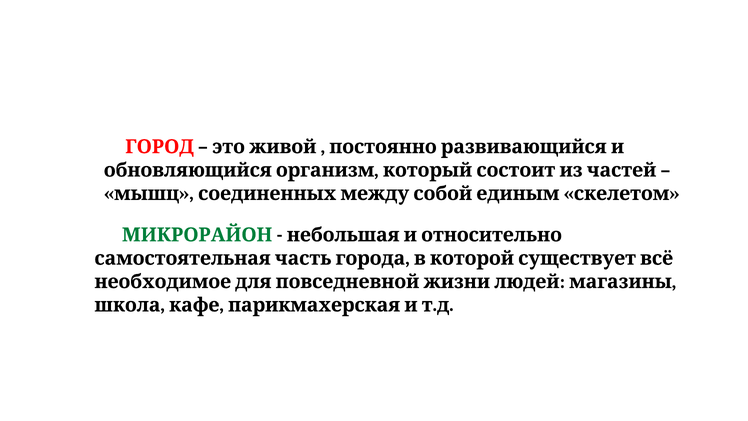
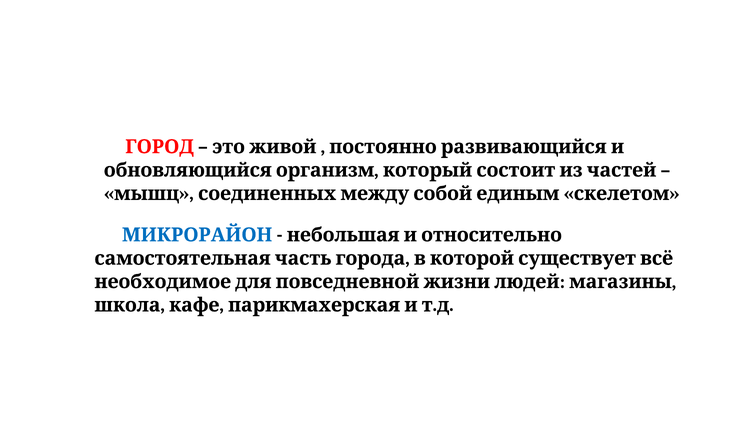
МИКРОРАЙОН colour: green -> blue (197, 235)
